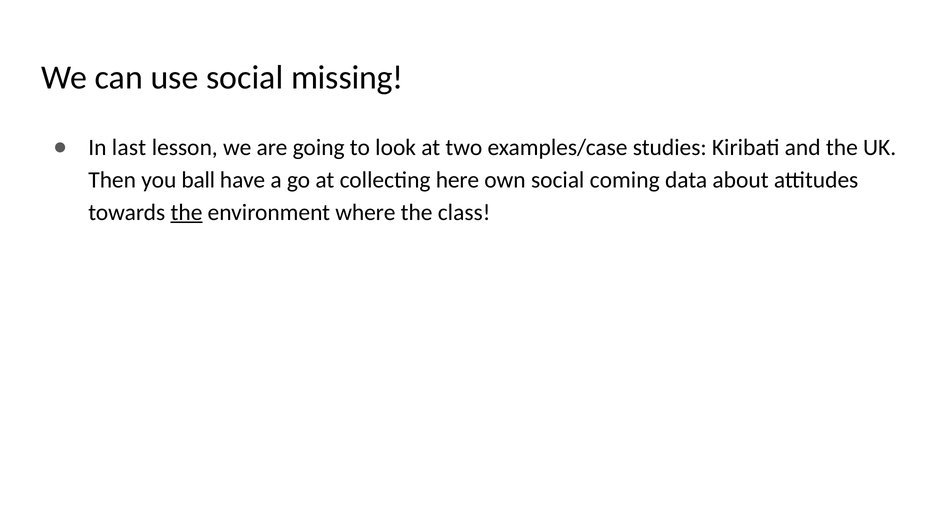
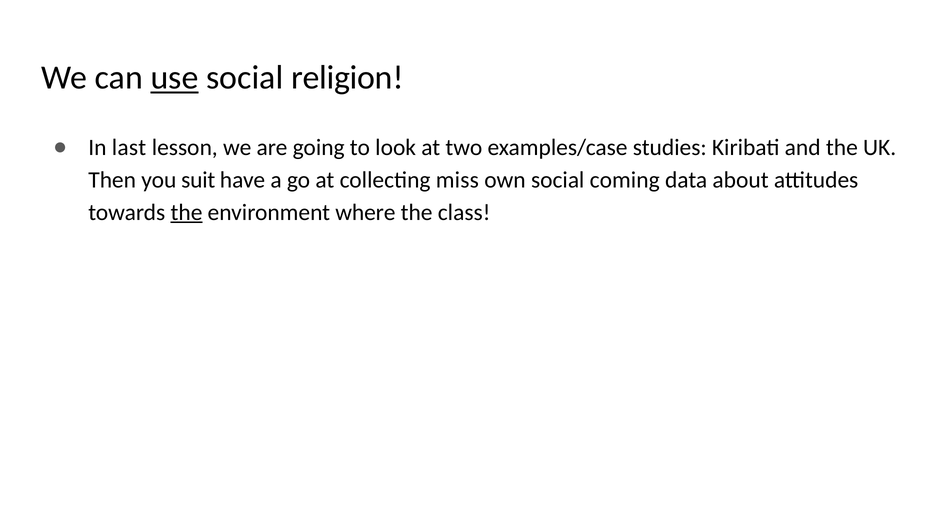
use underline: none -> present (175, 78)
missing: missing -> religion (347, 78)
ball: ball -> suit (198, 180)
here: here -> miss (457, 180)
